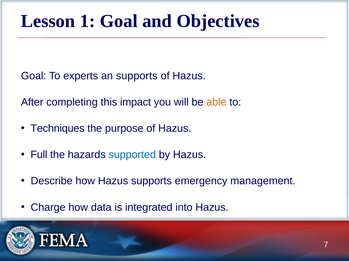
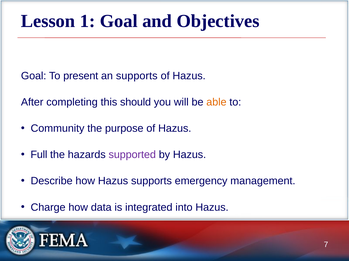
experts: experts -> present (81, 76)
impact: impact -> should (136, 102)
Techniques: Techniques -> Community (58, 129)
supported colour: blue -> purple (132, 155)
